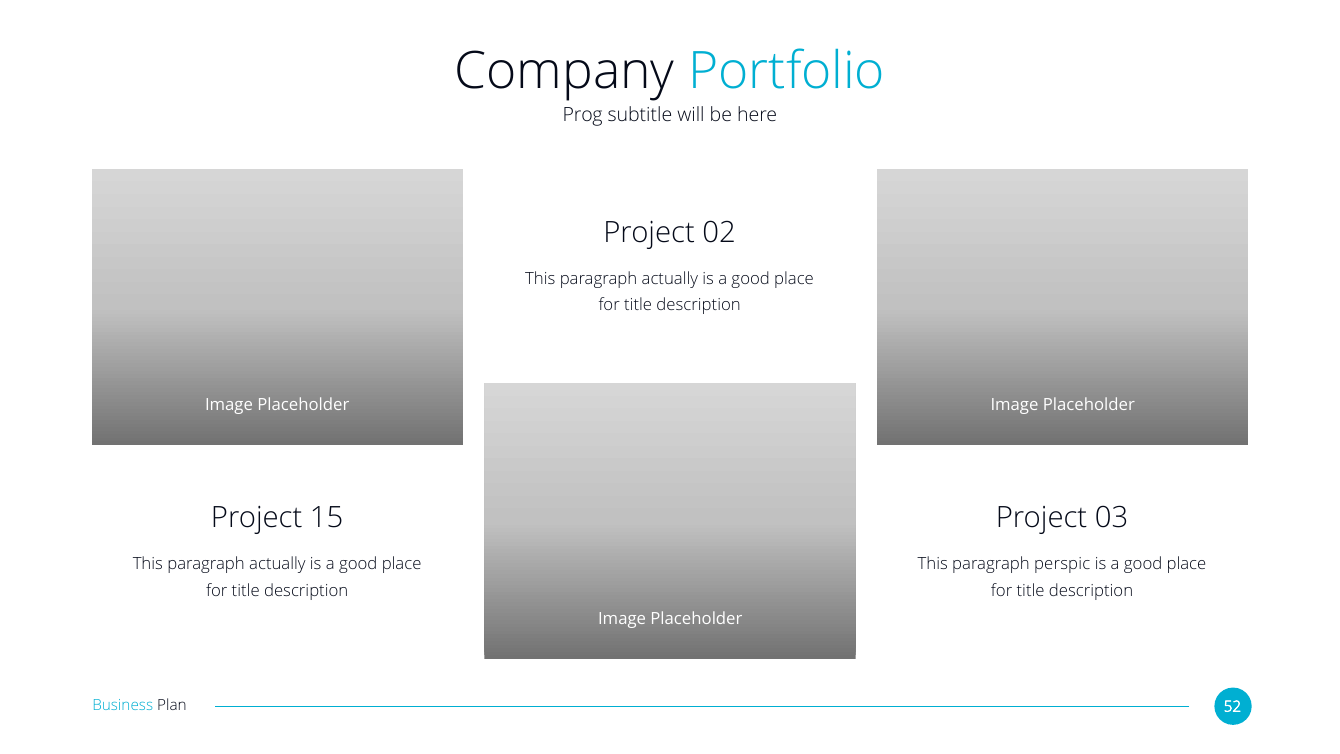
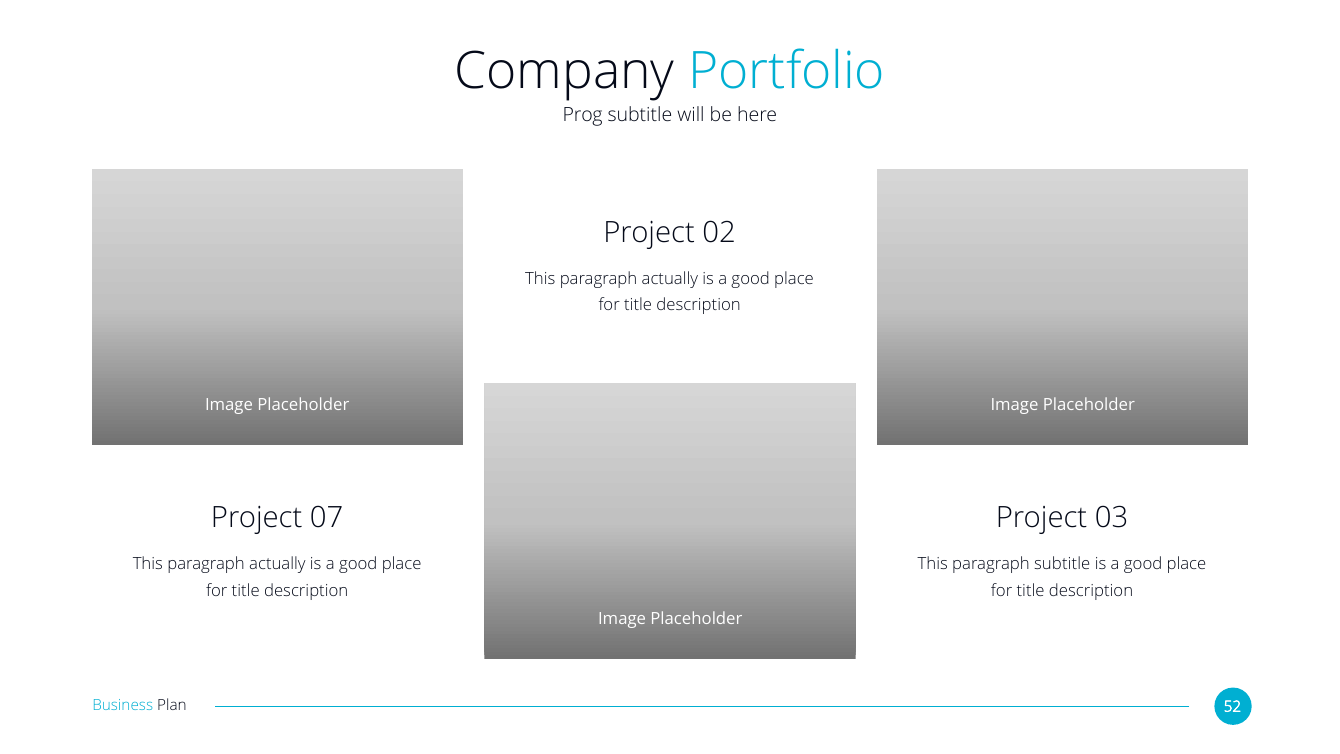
15: 15 -> 07 (327, 518)
paragraph perspic: perspic -> subtitle (1062, 564)
